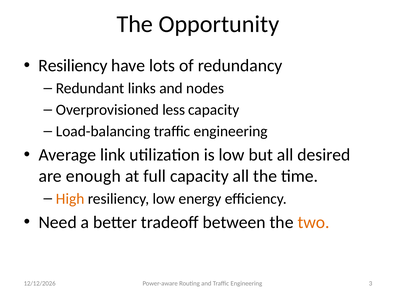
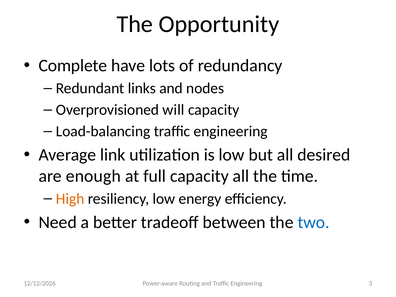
Resiliency: Resiliency -> Complete (73, 66)
less: less -> will (174, 110)
two colour: orange -> blue (314, 222)
